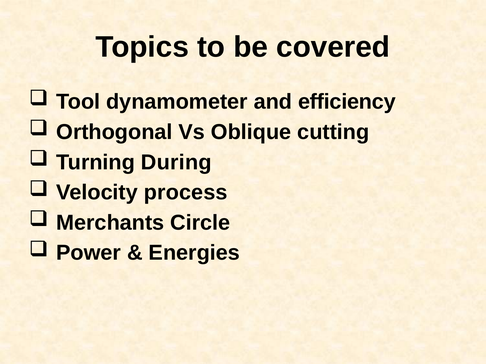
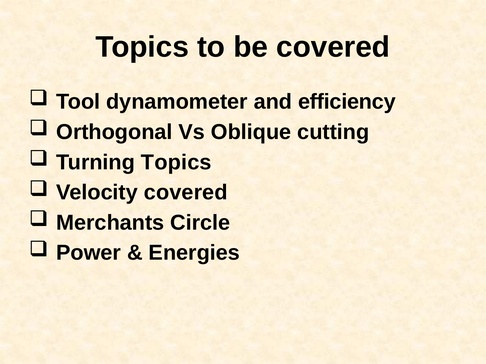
Turning During: During -> Topics (176, 162)
Velocity process: process -> covered (186, 193)
